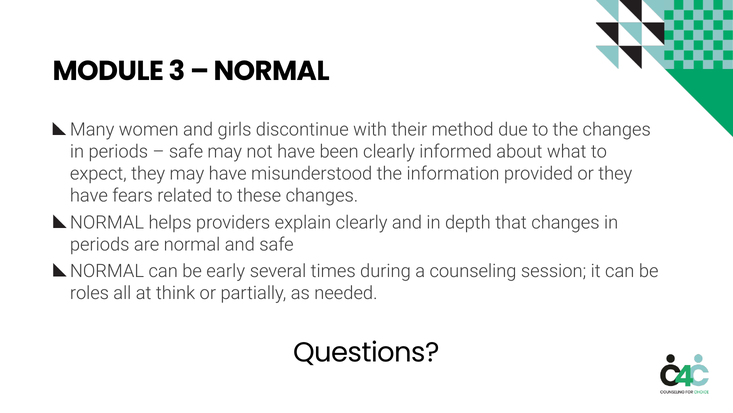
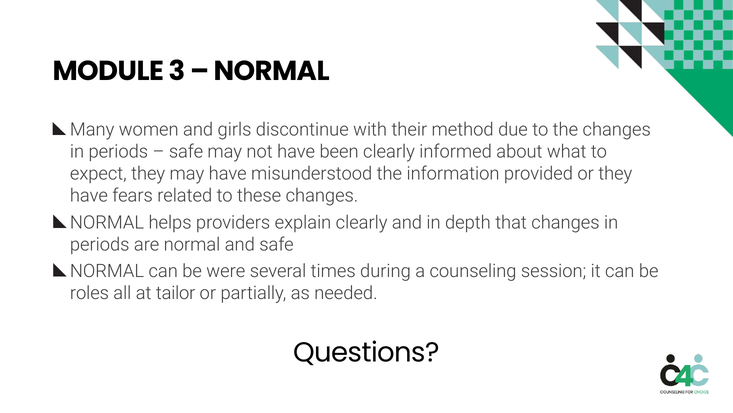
early: early -> were (226, 271)
think: think -> tailor (176, 293)
